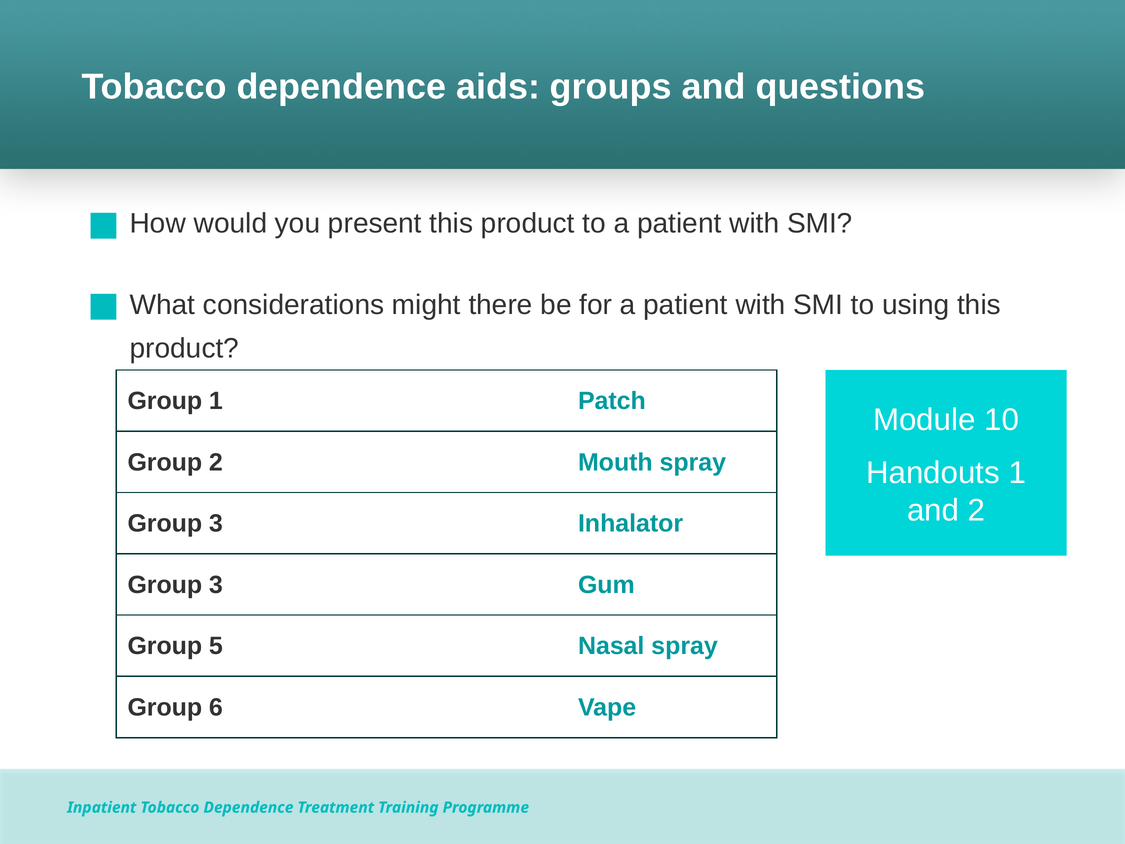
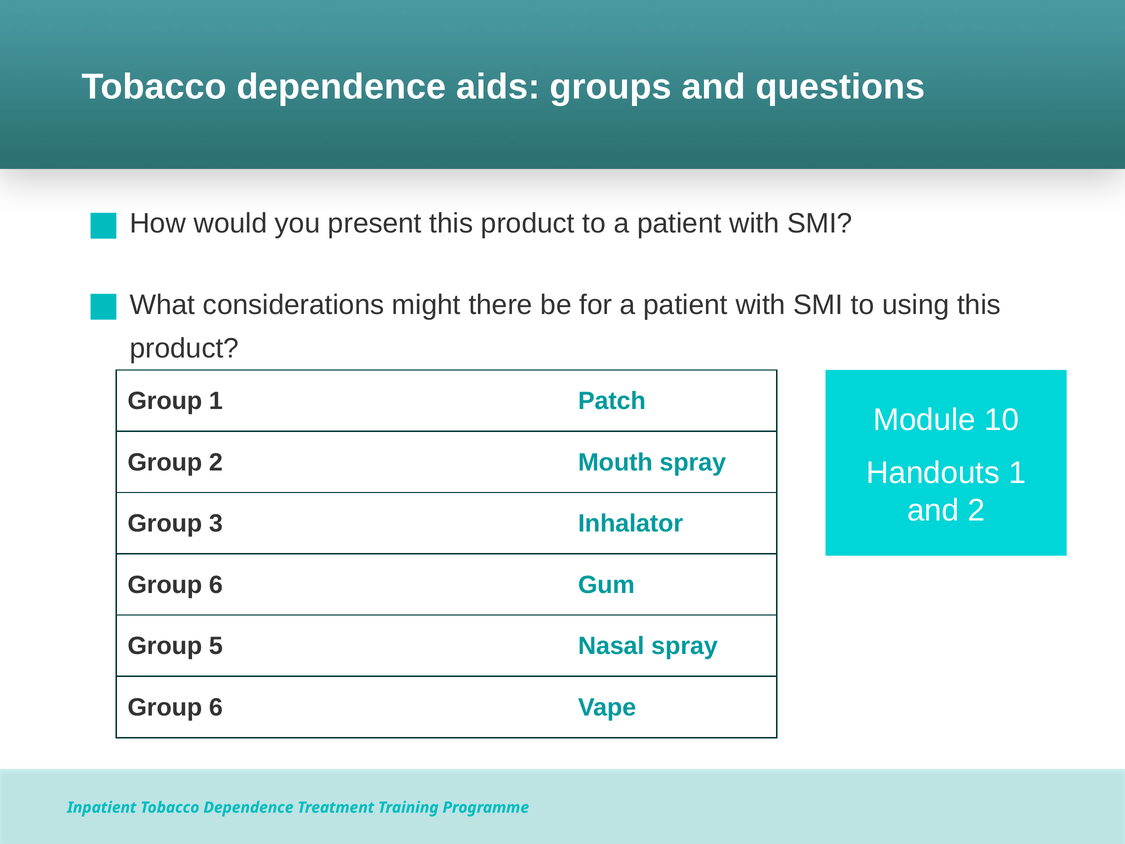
3: 3 -> 6 (216, 585)
